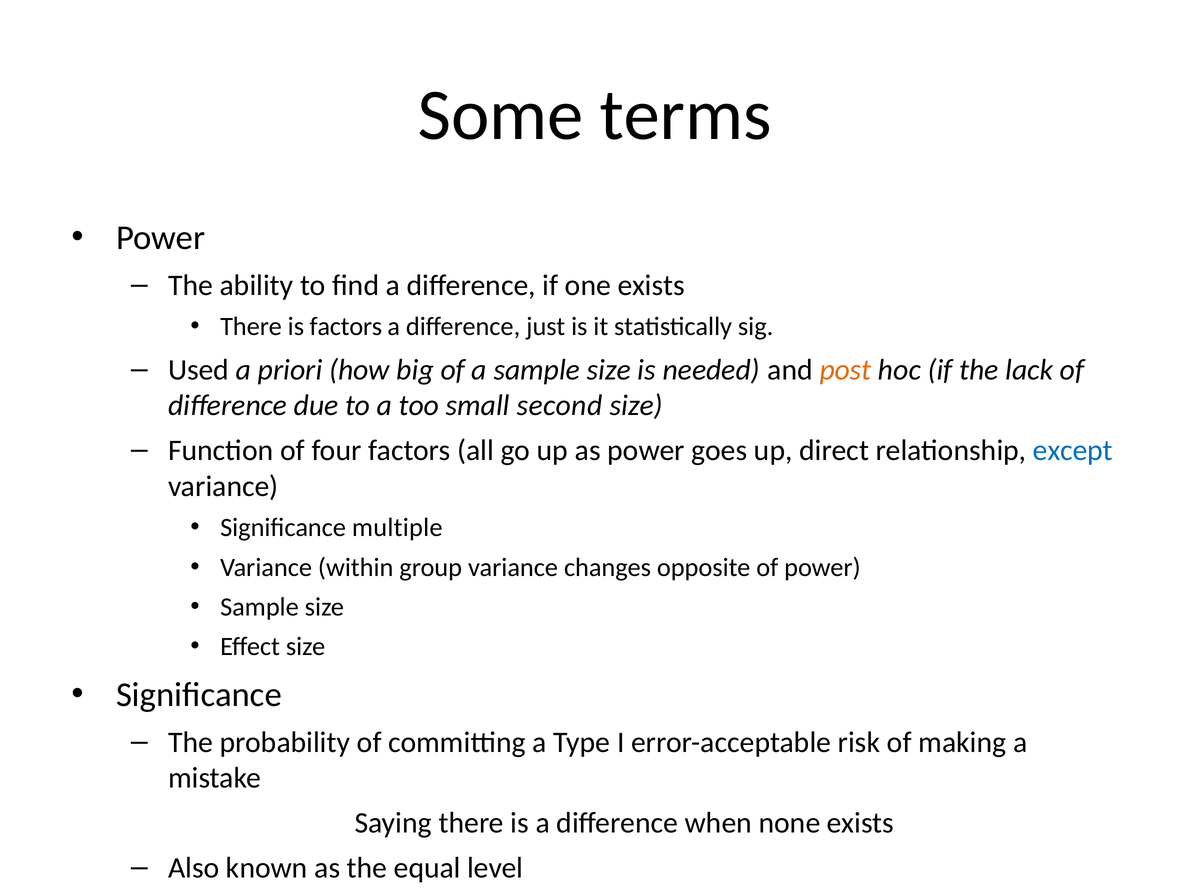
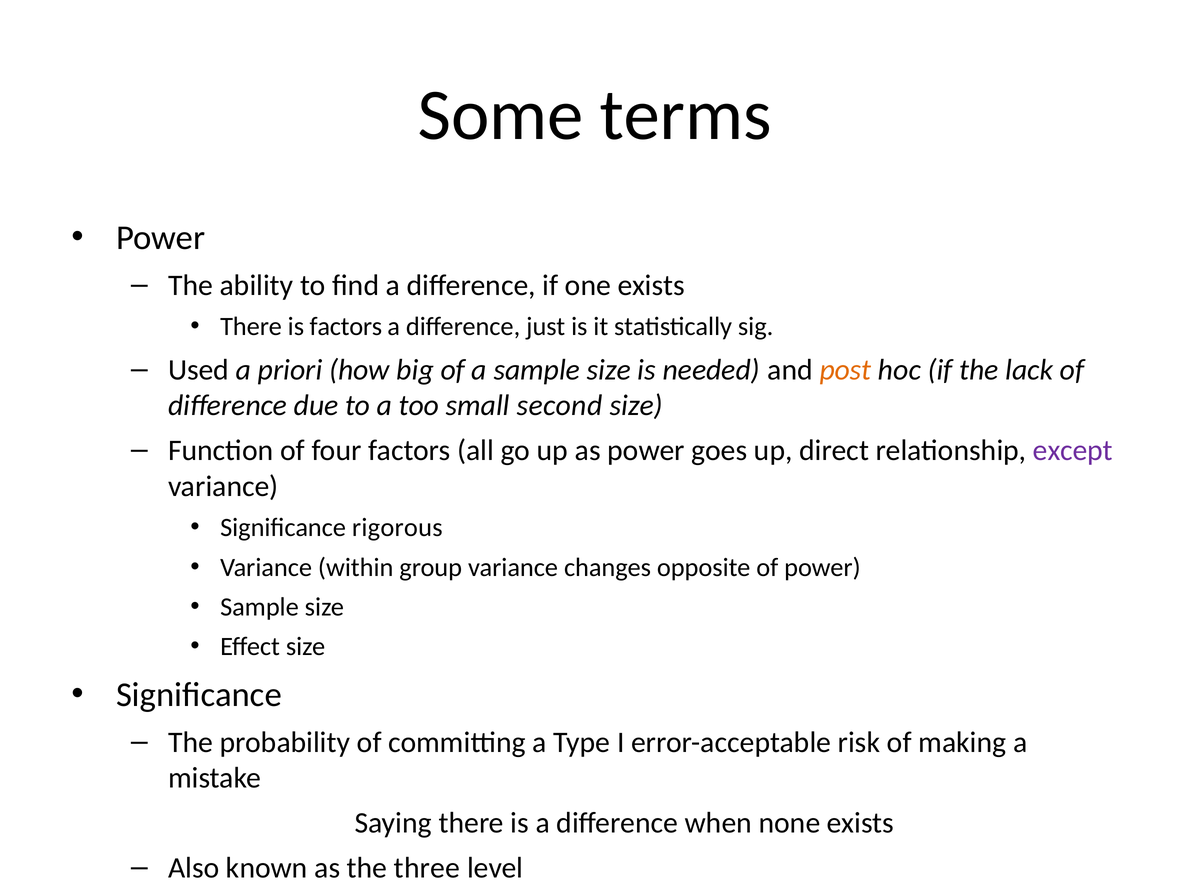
except colour: blue -> purple (1073, 450)
multiple: multiple -> rigorous (397, 527)
equal: equal -> three (427, 867)
